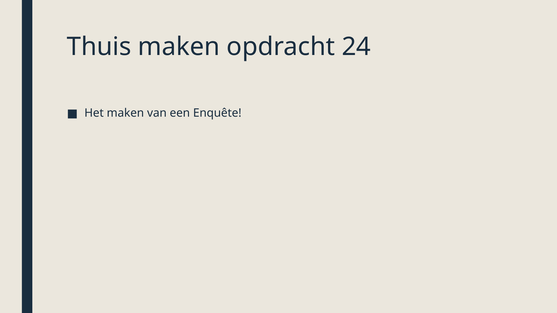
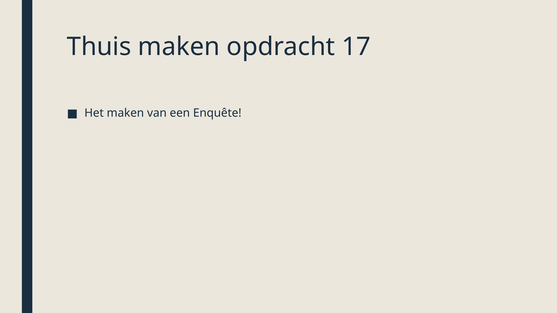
24: 24 -> 17 (356, 47)
